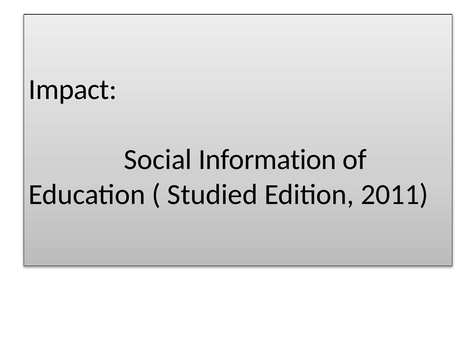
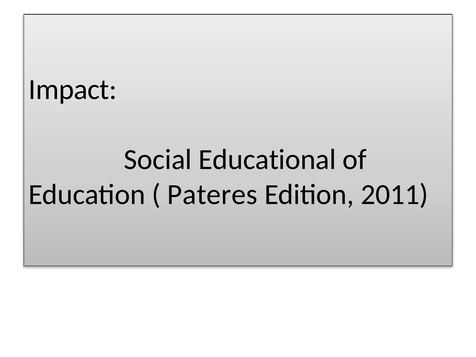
Information: Information -> Educational (267, 160)
Studied: Studied -> Pateres (212, 195)
